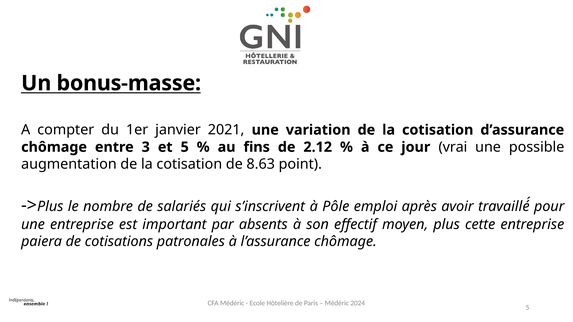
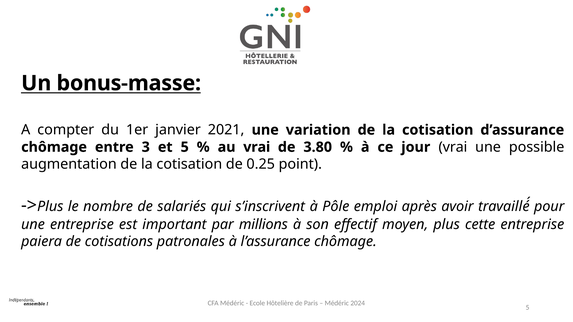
au fins: fins -> vrai (257, 147)
2.12: 2.12 -> 3.80 (318, 147)
8.63: 8.63 -> 0.25 (261, 164)
absents: absents -> millions (263, 225)
